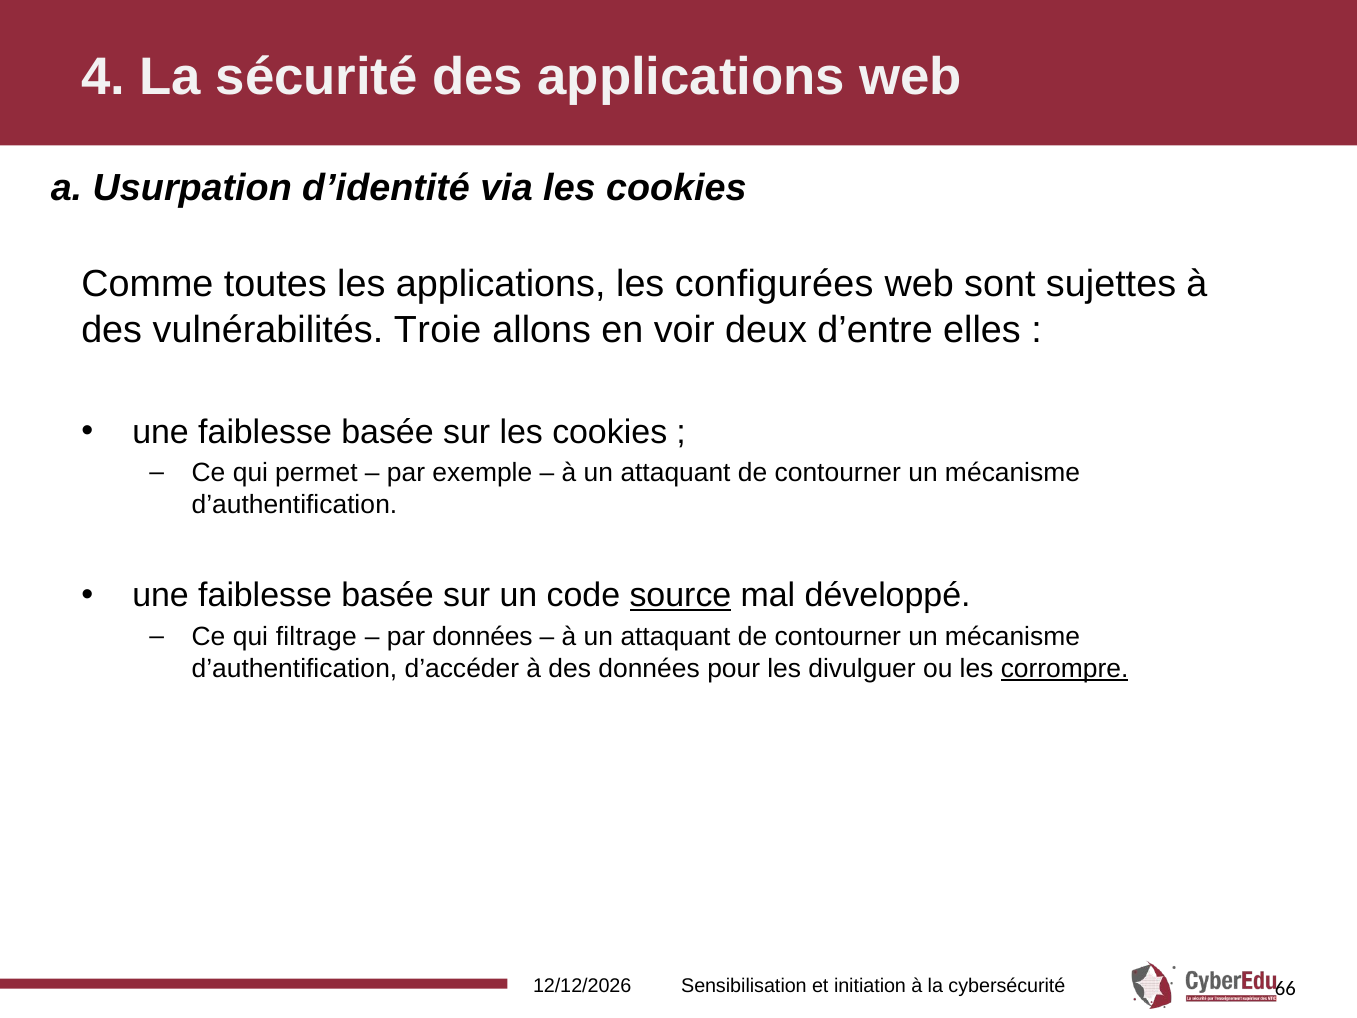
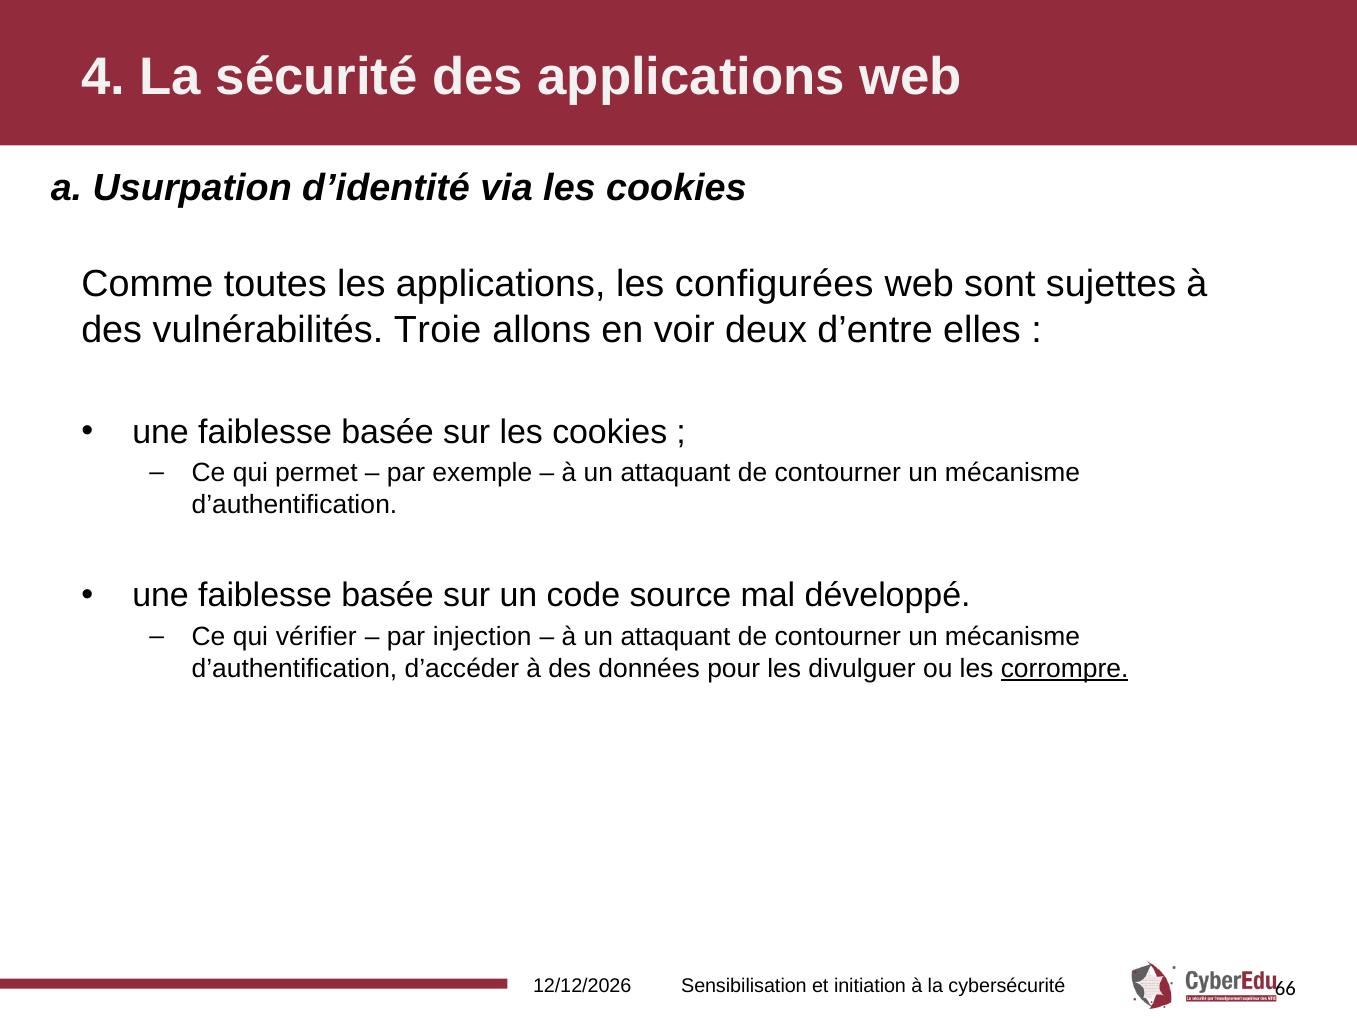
source underline: present -> none (680, 596)
filtrage: filtrage -> vérifier (316, 637)
par données: données -> injection (482, 637)
